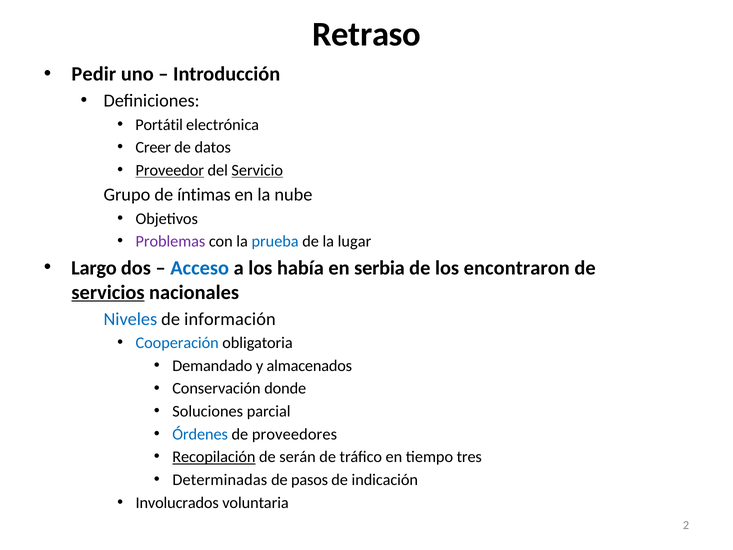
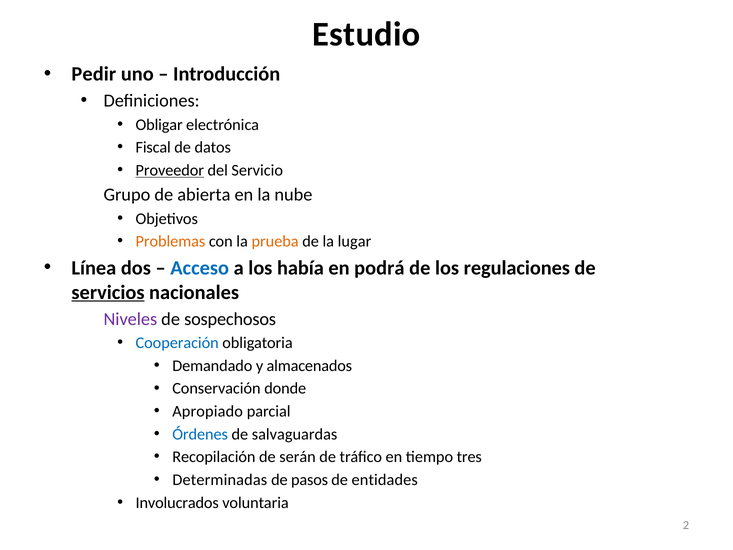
Retraso: Retraso -> Estudio (366, 34)
Portátil: Portátil -> Obligar (159, 125)
Creer: Creer -> Fiscal (153, 147)
Servicio underline: present -> none (257, 170)
íntimas: íntimas -> abierta (204, 195)
Problemas colour: purple -> orange (170, 241)
prueba colour: blue -> orange (275, 241)
Largo: Largo -> Línea (94, 268)
serbia: serbia -> podrá (379, 268)
encontraron: encontraron -> regulaciones (517, 268)
Niveles colour: blue -> purple (130, 319)
información: información -> sospechosos (230, 319)
Soluciones: Soluciones -> Apropiado (208, 411)
proveedores: proveedores -> salvaguardas (295, 434)
Recopilación underline: present -> none (214, 457)
indicación: indicación -> entidades (385, 480)
